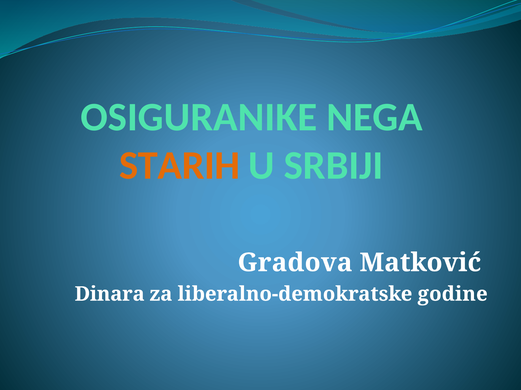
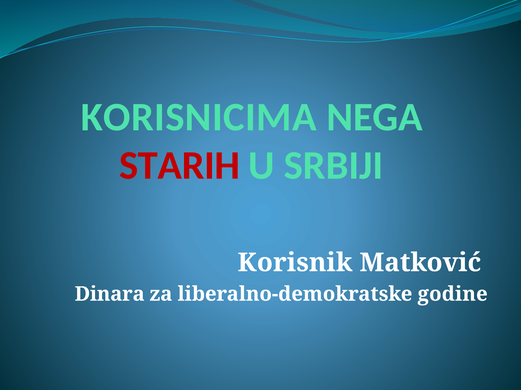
OSIGURANIKE: OSIGURANIKE -> KORISNICIMA (199, 117)
STARIH colour: orange -> red (180, 166)
Gradova: Gradova -> Korisnik (295, 263)
